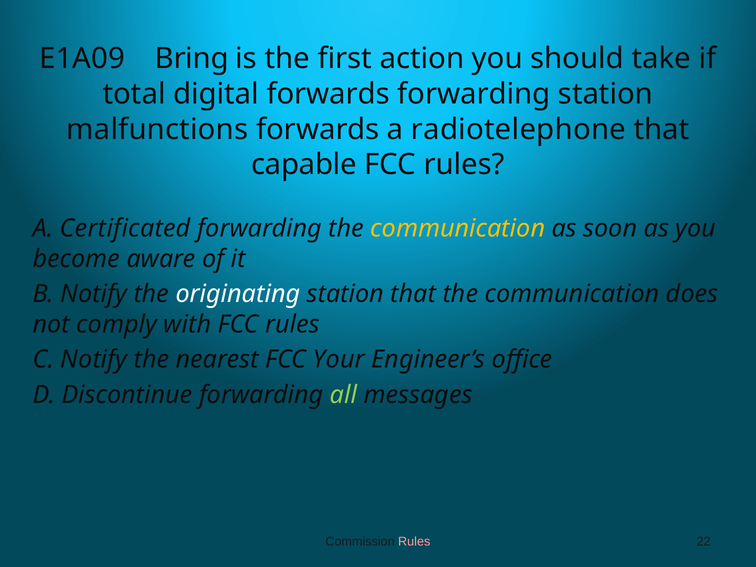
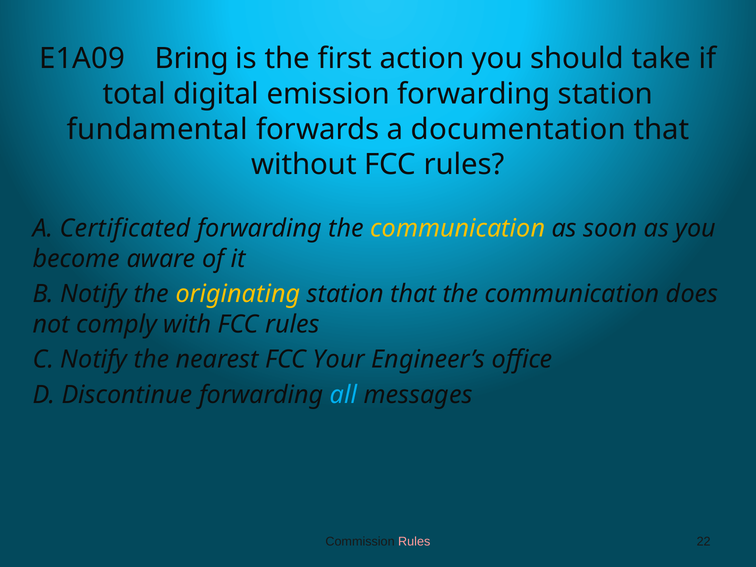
digital forwards: forwards -> emission (328, 94)
malfunctions: malfunctions -> fundamental (157, 129)
radiotelephone: radiotelephone -> documentation (518, 129)
capable: capable -> without (304, 165)
originating colour: white -> yellow (238, 294)
all colour: light green -> light blue (344, 395)
